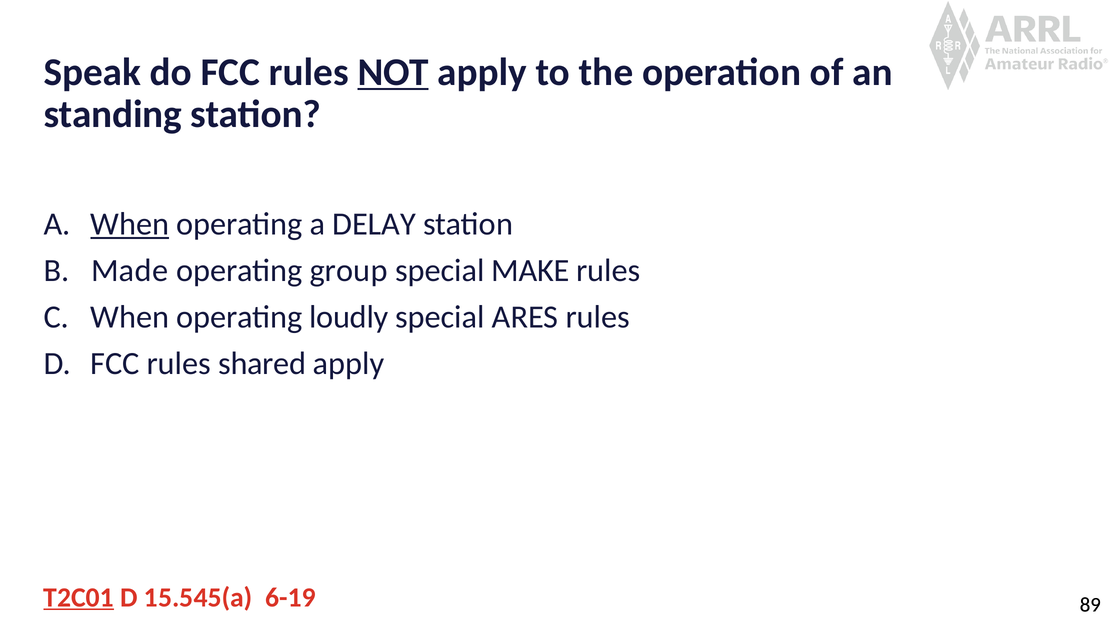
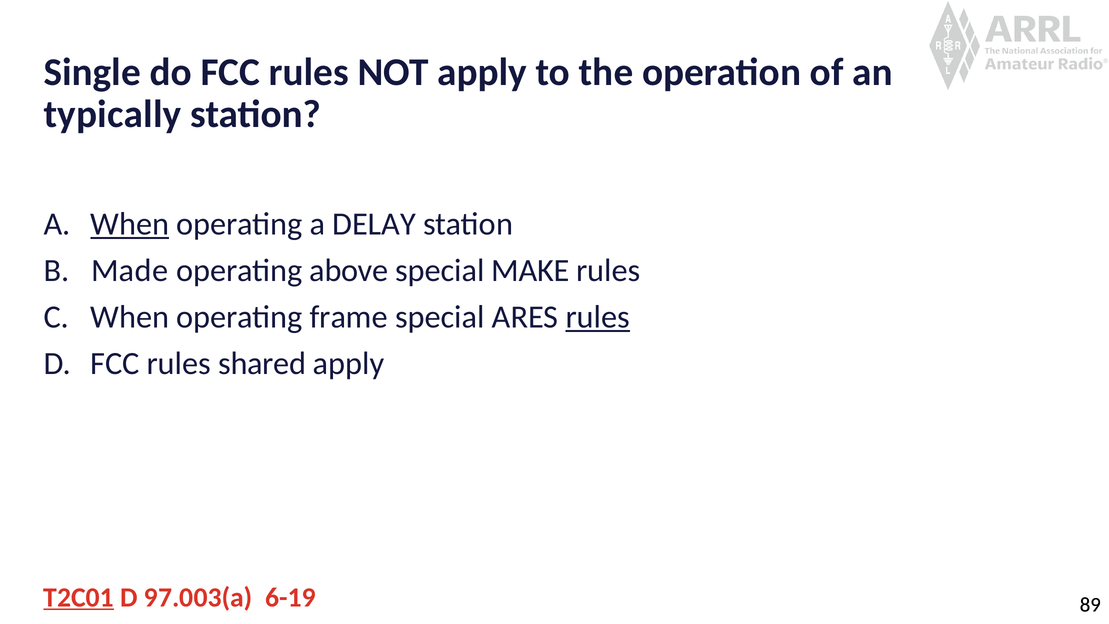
Speak: Speak -> Single (92, 72)
NOT underline: present -> none (393, 72)
standing: standing -> typically (112, 114)
group: group -> above (349, 270)
loudly: loudly -> frame (349, 317)
rules underline: none -> present (598, 317)
15.545(a: 15.545(a -> 97.003(a (198, 597)
